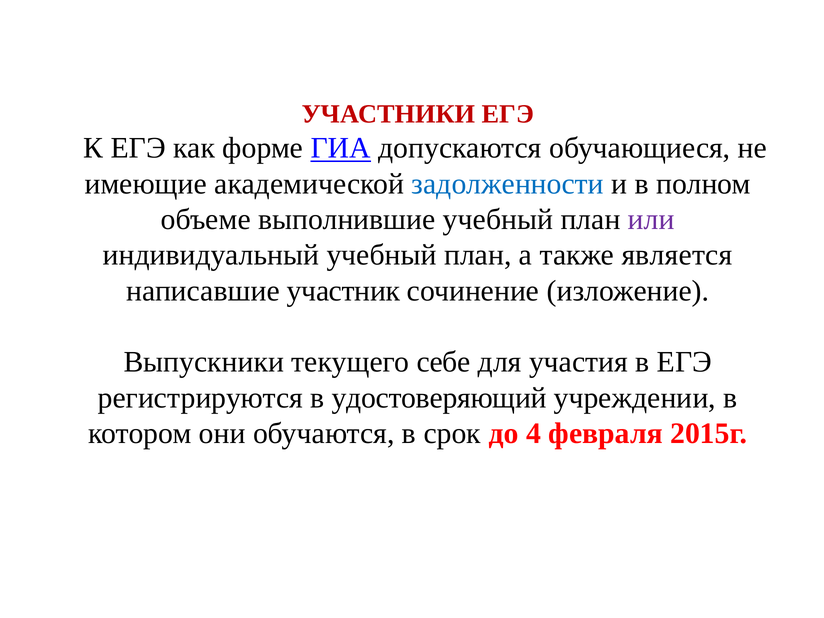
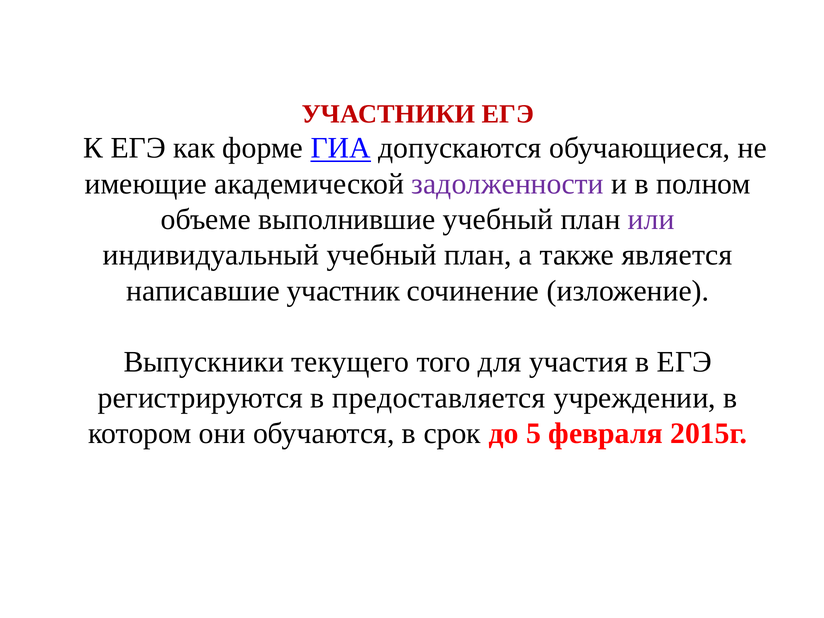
задолженности colour: blue -> purple (508, 184)
себе: себе -> того (444, 362)
удостоверяющий: удостоверяющий -> предоставляется (439, 398)
4: 4 -> 5 (533, 434)
